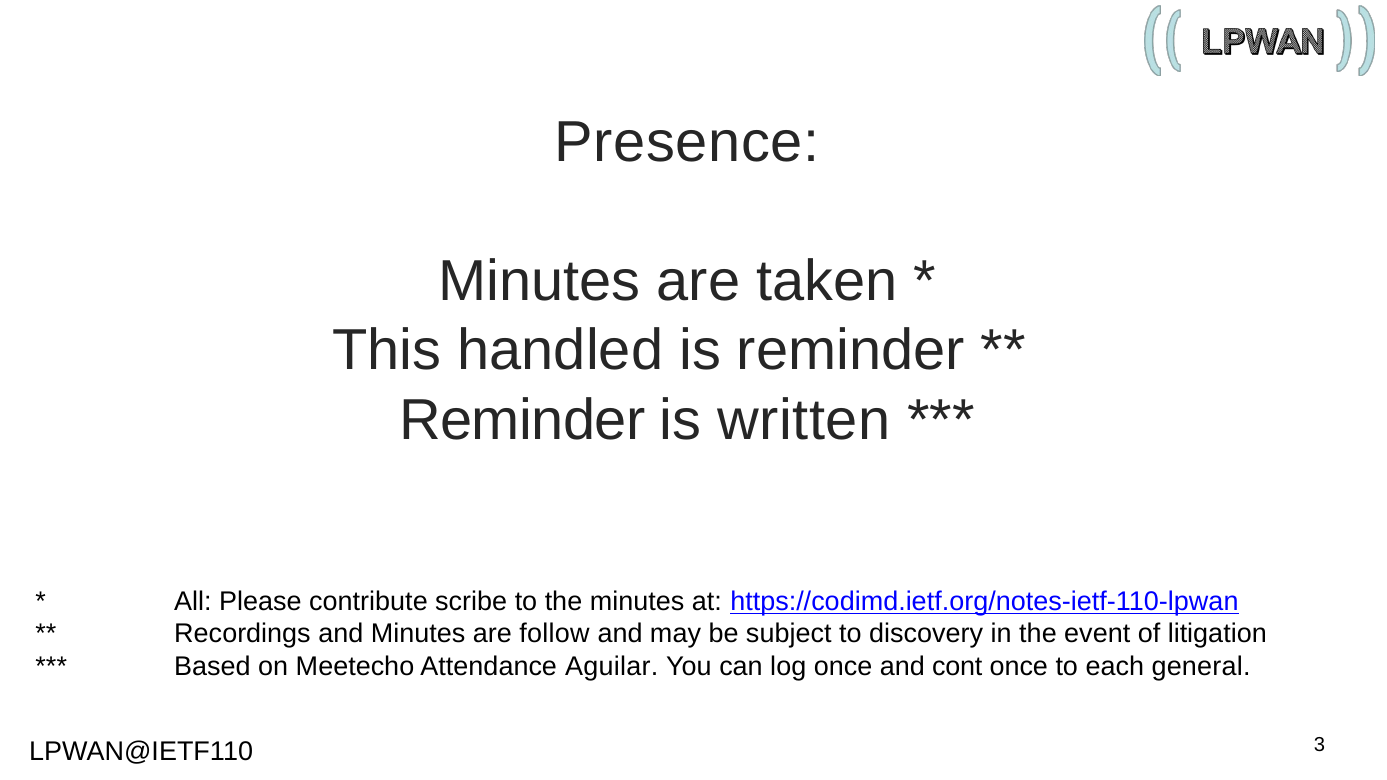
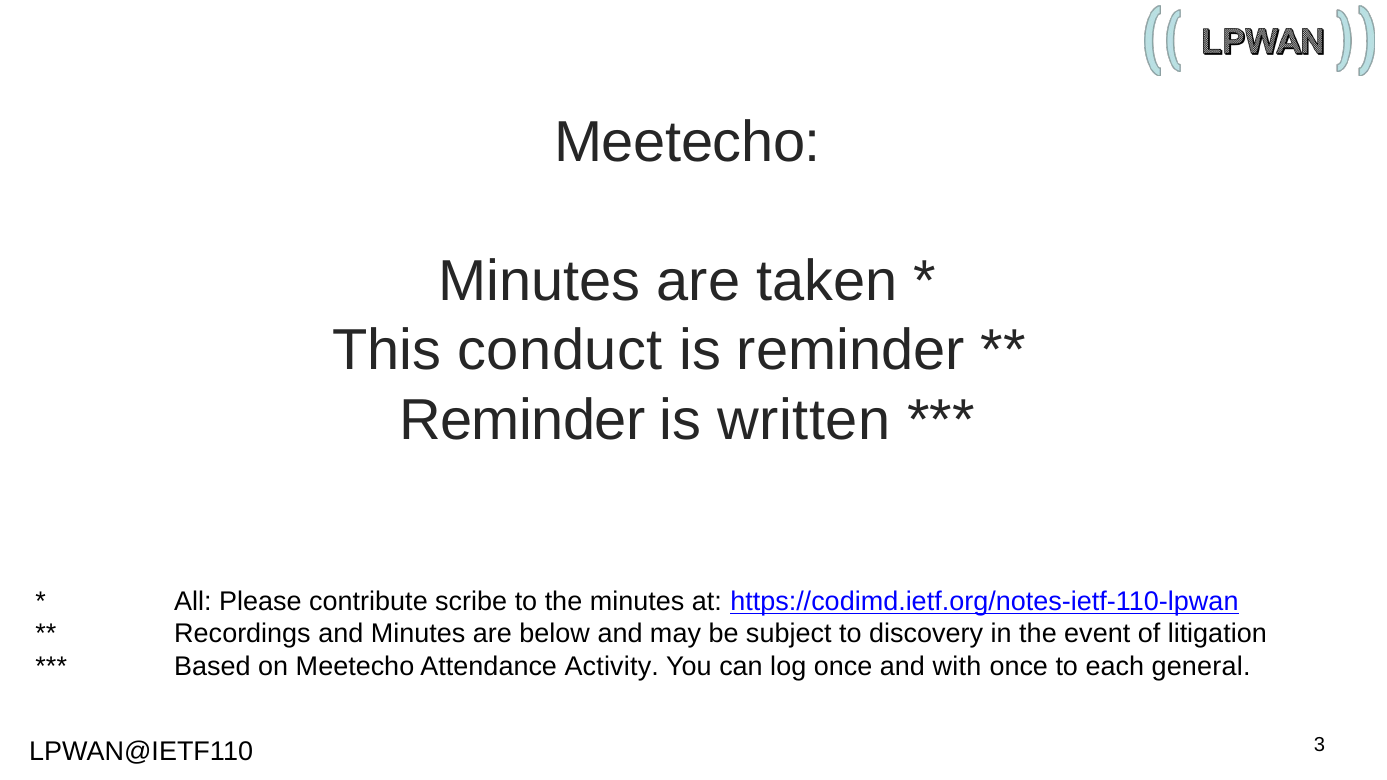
Presence: Presence -> Meetecho (688, 143)
handled: handled -> conduct (560, 351)
follow: follow -> below (555, 634)
Aguilar: Aguilar -> Activity (612, 667)
cont: cont -> with (957, 667)
